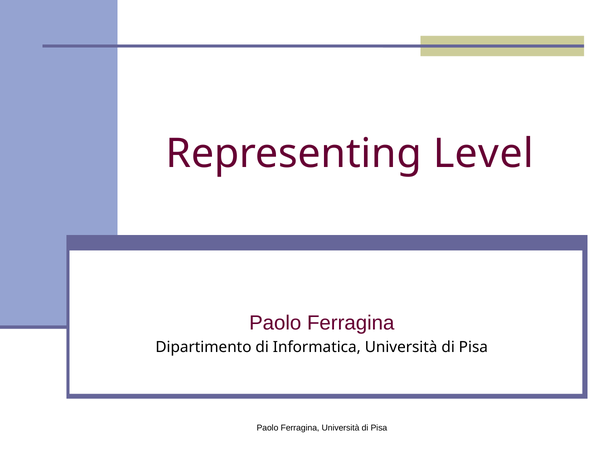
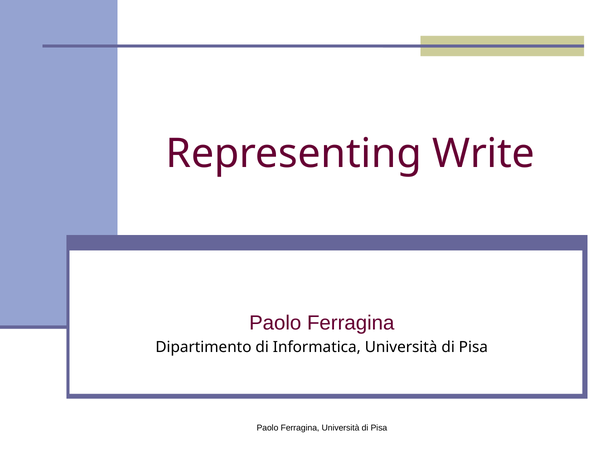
Level: Level -> Write (484, 154)
